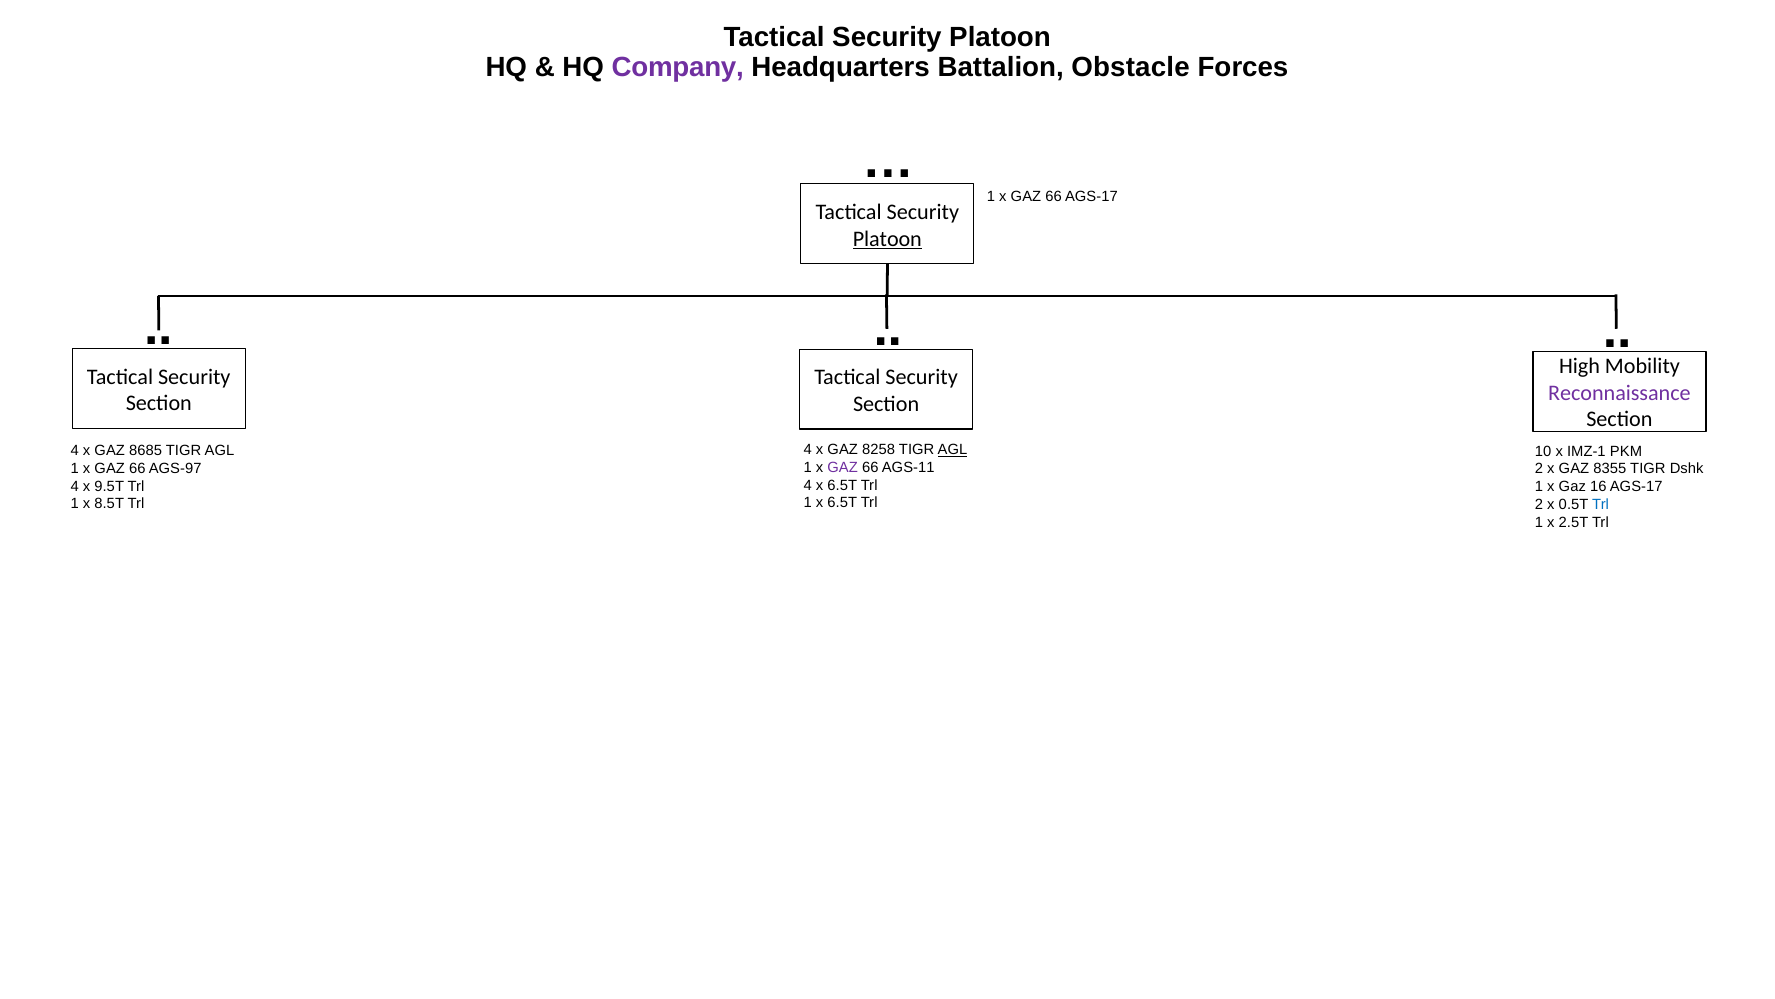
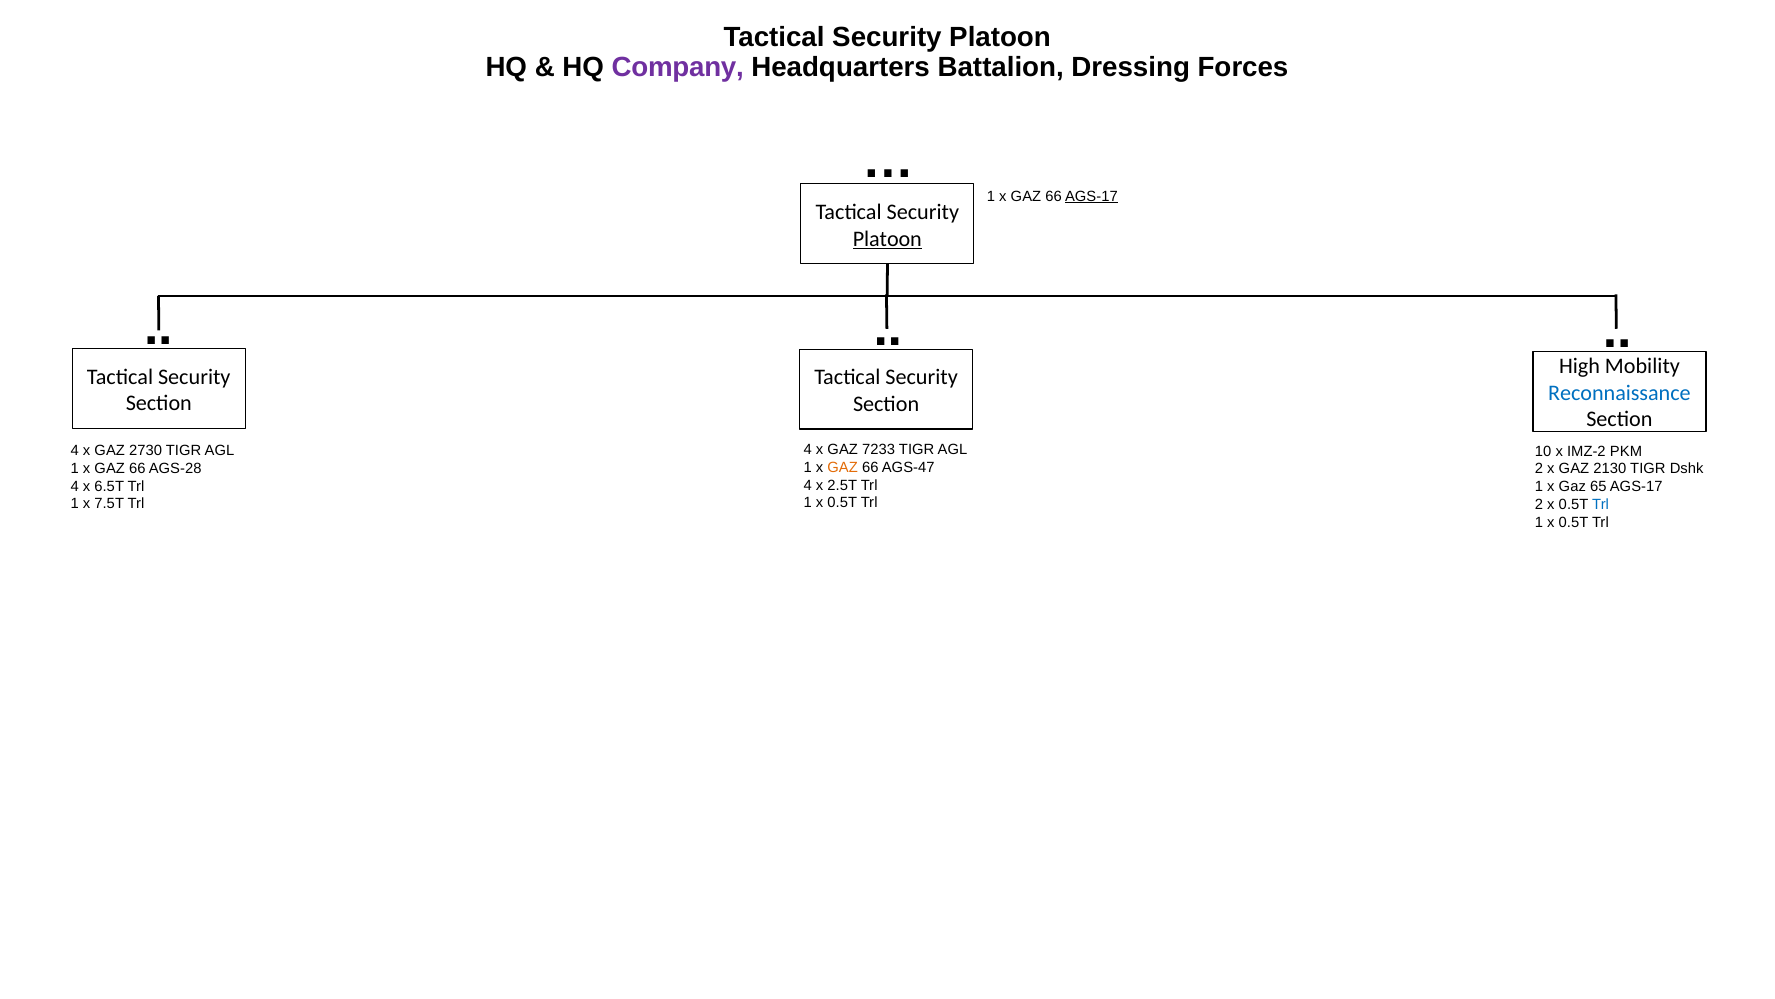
Obstacle: Obstacle -> Dressing (1131, 68)
AGS-17 underline: none -> present (1091, 196)
Reconnaissance colour: purple -> blue (1619, 393)
8258: 8258 -> 7233 (879, 450)
AGL underline: present -> none (952, 450)
8685: 8685 -> 2730 (146, 451)
IMZ-1: IMZ-1 -> IMZ-2 (1586, 451)
GAZ colour: purple -> orange (843, 467)
AGS-11: AGS-11 -> AGS-47 (908, 467)
AGS-97: AGS-97 -> AGS-28 (175, 468)
8355: 8355 -> 2130 (1610, 469)
4 x 6.5T: 6.5T -> 2.5T (842, 485)
9.5T: 9.5T -> 6.5T (109, 486)
16: 16 -> 65 (1598, 486)
6.5T: 6.5T -> 0.5T (842, 503)
8.5T: 8.5T -> 7.5T (109, 504)
2.5T: 2.5T -> 0.5T (1574, 522)
